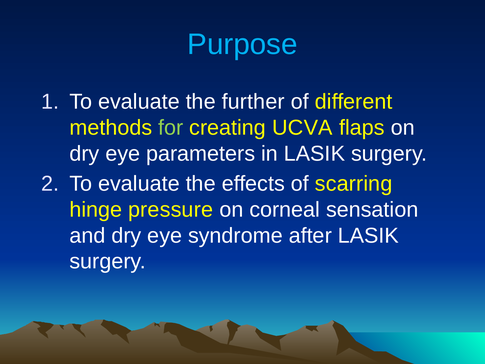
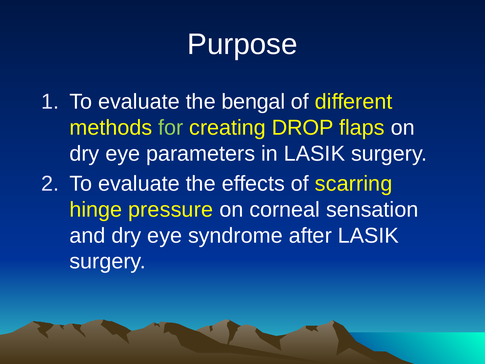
Purpose colour: light blue -> white (242, 45)
further: further -> bengal (253, 102)
UCVA: UCVA -> DROP (303, 128)
